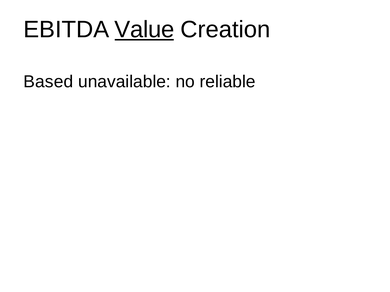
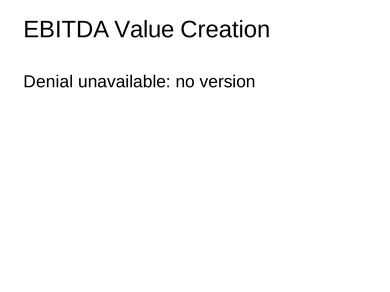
Value underline: present -> none (144, 30)
Based: Based -> Denial (48, 82)
reliable: reliable -> version (228, 82)
